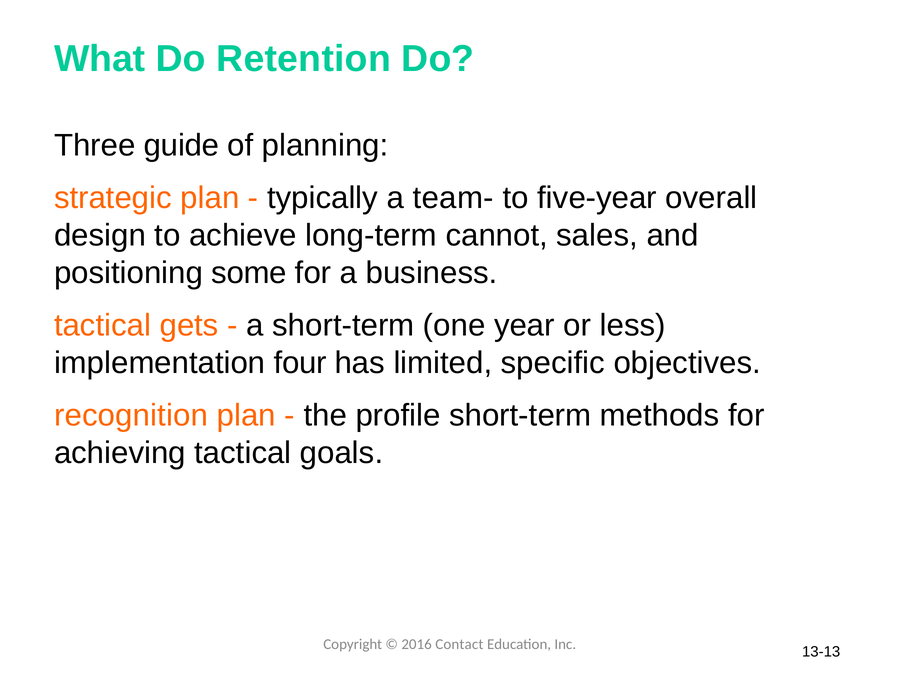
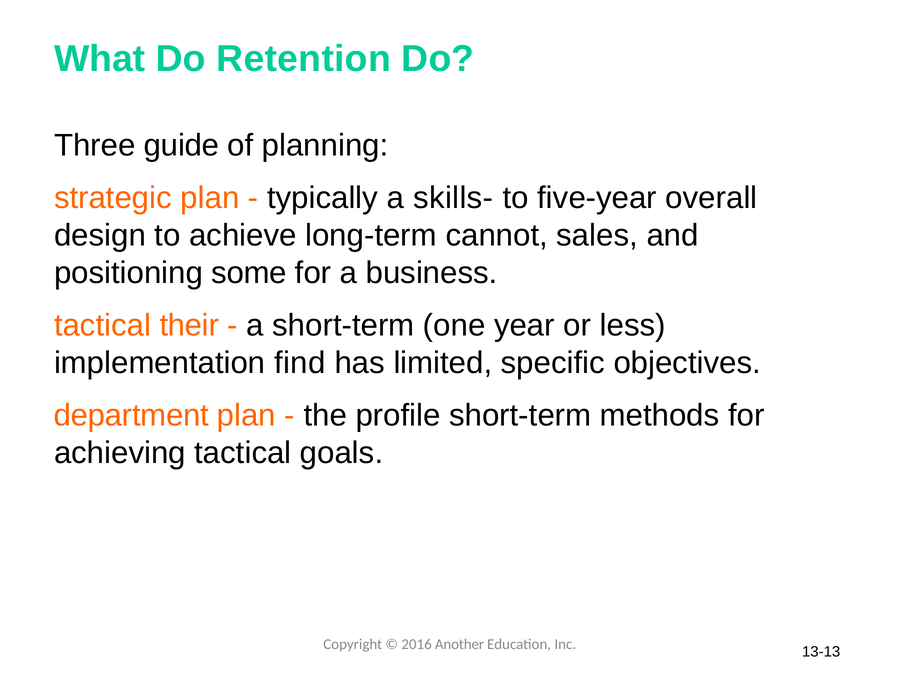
team-: team- -> skills- (453, 198)
gets: gets -> their (189, 325)
four: four -> find (300, 363)
recognition: recognition -> department (131, 415)
Contact: Contact -> Another (459, 644)
